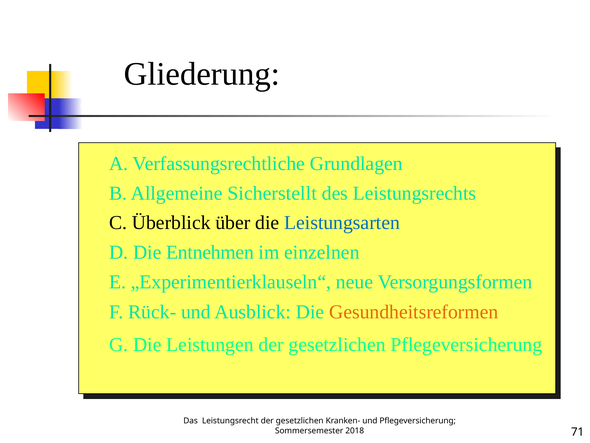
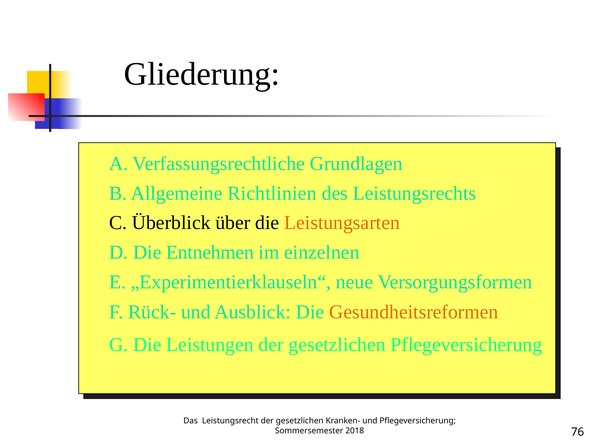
Sicherstellt: Sicherstellt -> Richtlinien (272, 193)
Leistungsarten colour: blue -> orange (342, 223)
71: 71 -> 76 (578, 432)
